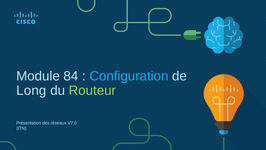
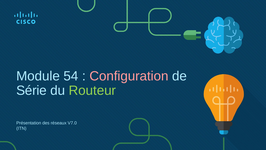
84: 84 -> 54 (71, 76)
Configuration colour: light blue -> pink (129, 76)
Long: Long -> Série (32, 90)
